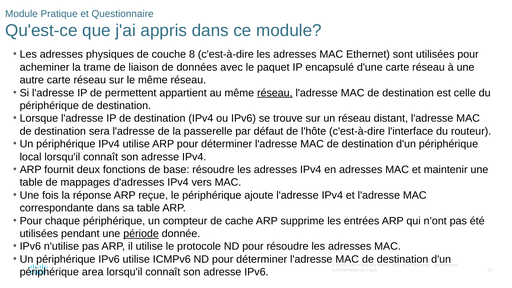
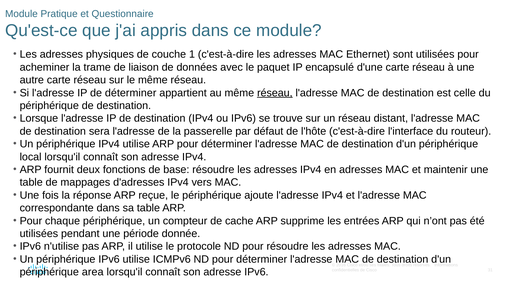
8: 8 -> 1 (192, 54)
de permettent: permettent -> déterminer (131, 93)
période underline: present -> none (141, 234)
